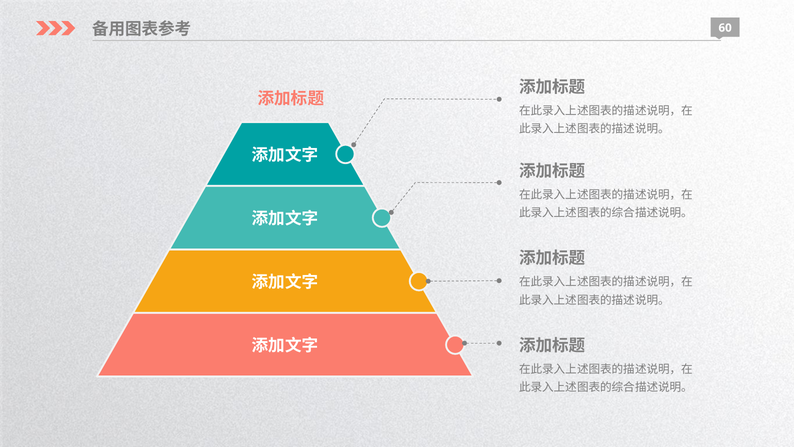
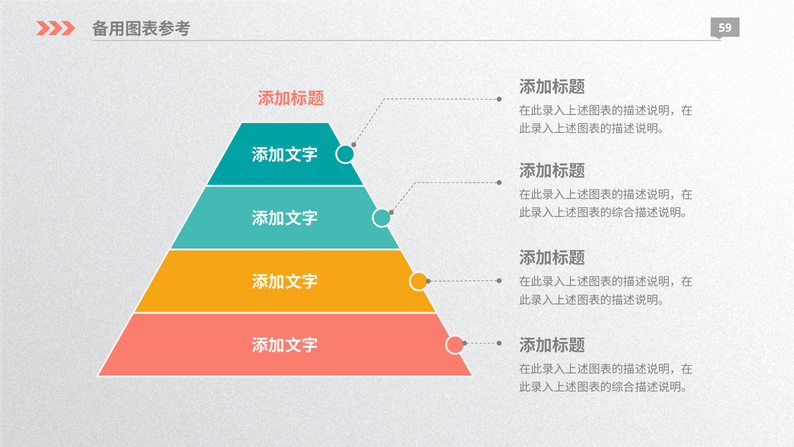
60: 60 -> 59 (725, 28)
